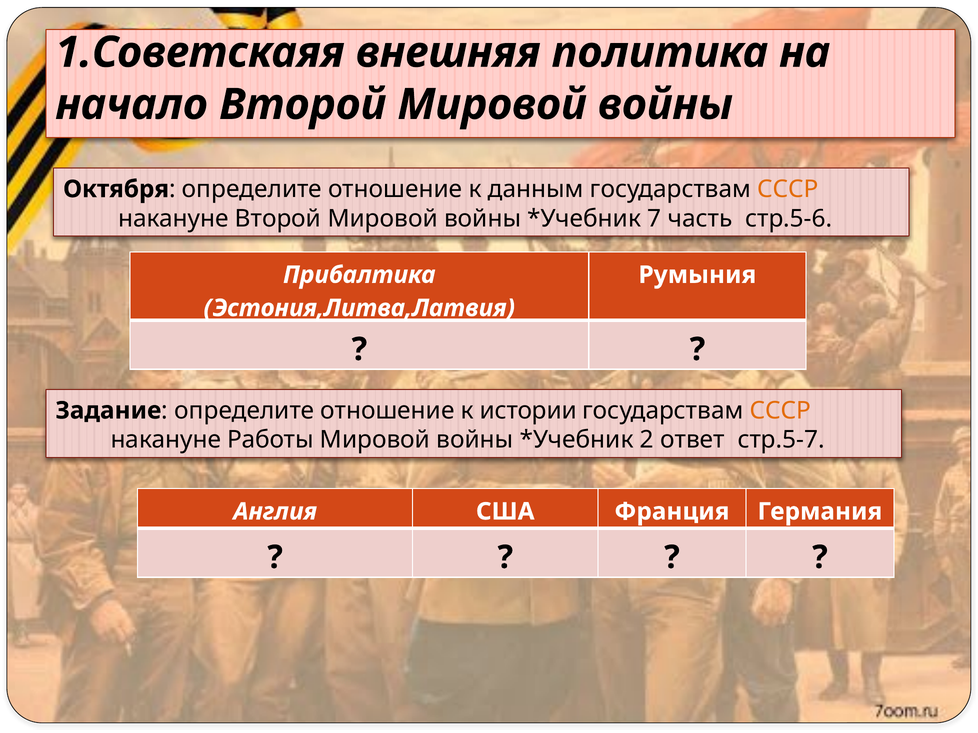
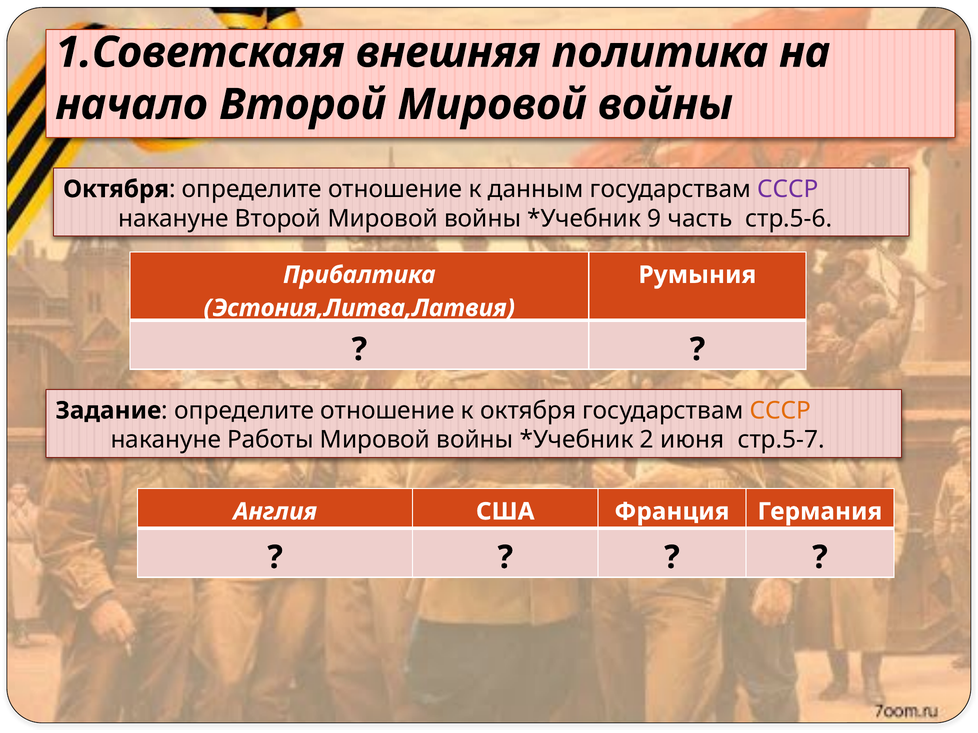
СССР colour: orange -> purple (788, 189)
7: 7 -> 9 (654, 219)
к истории: истории -> октября (528, 411)
ответ: ответ -> июня (692, 440)
